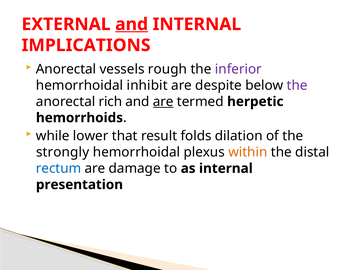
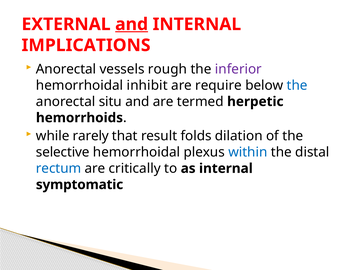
despite: despite -> require (219, 85)
the colour: purple -> blue (297, 85)
rich: rich -> situ (110, 102)
are underline: present -> none (163, 102)
lower: lower -> rarely (91, 136)
strongly: strongly -> selective (63, 152)
within colour: orange -> blue (248, 152)
damage: damage -> critically (135, 168)
presentation: presentation -> symptomatic (80, 185)
